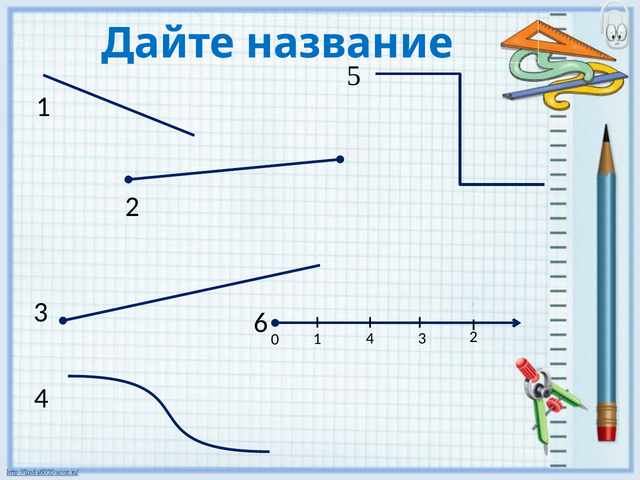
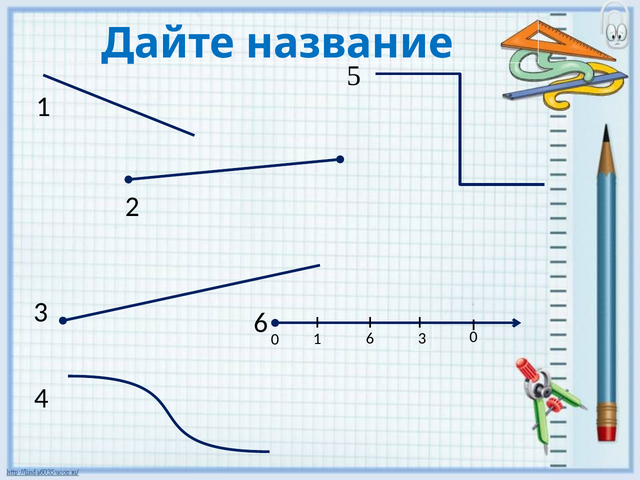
1 4: 4 -> 6 (370, 339)
2: 2 -> 0 (474, 337)
